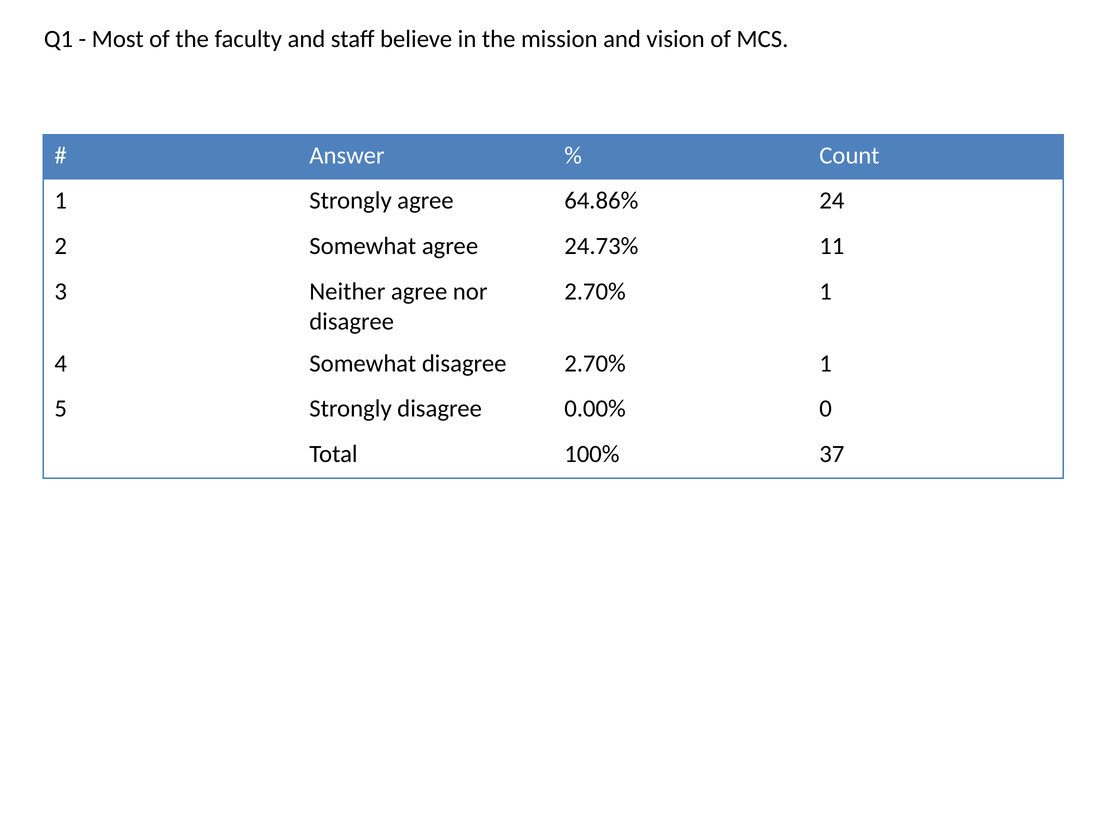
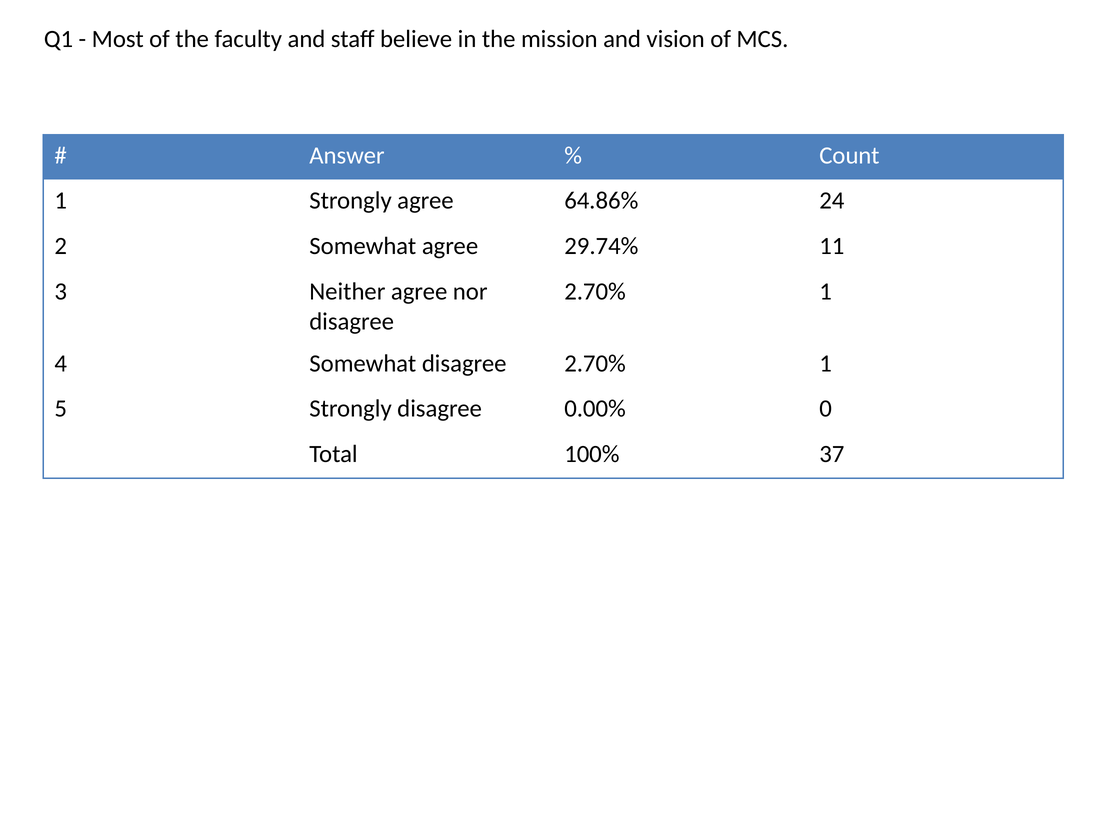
24.73%: 24.73% -> 29.74% (601, 246)
